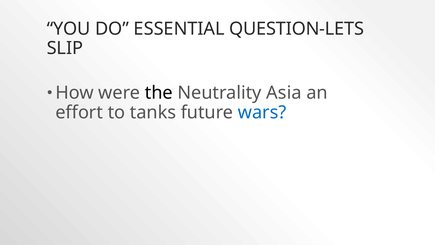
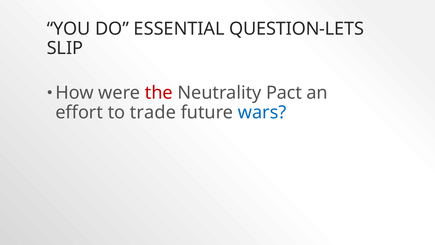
the colour: black -> red (159, 93)
Asia: Asia -> Pact (284, 93)
tanks: tanks -> trade (153, 112)
